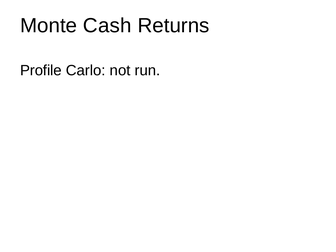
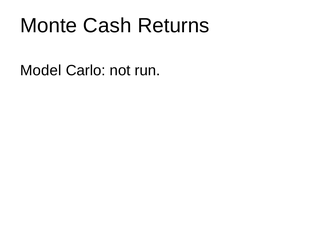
Profile: Profile -> Model (41, 70)
